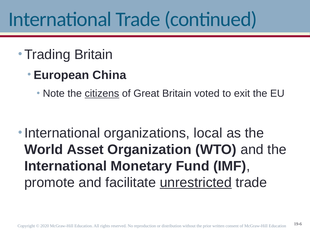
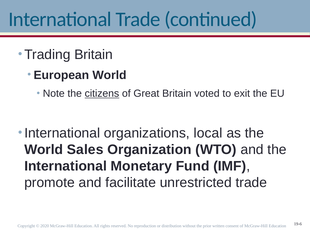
European China: China -> World (109, 75)
Asset: Asset -> Sales (85, 150)
unrestricted underline: present -> none (196, 183)
